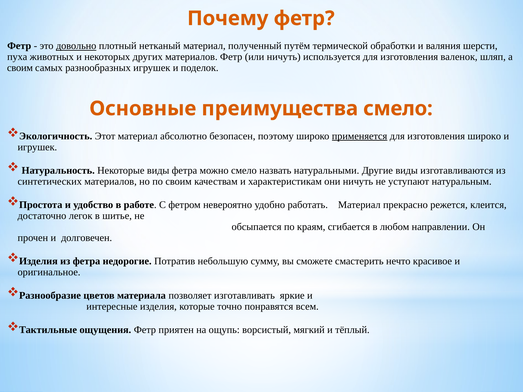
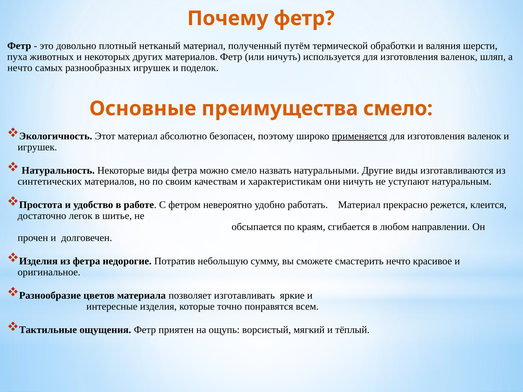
довольно underline: present -> none (76, 46)
своим: своим -> нечто (20, 68)
широко: широко -> валенок (484, 136)
